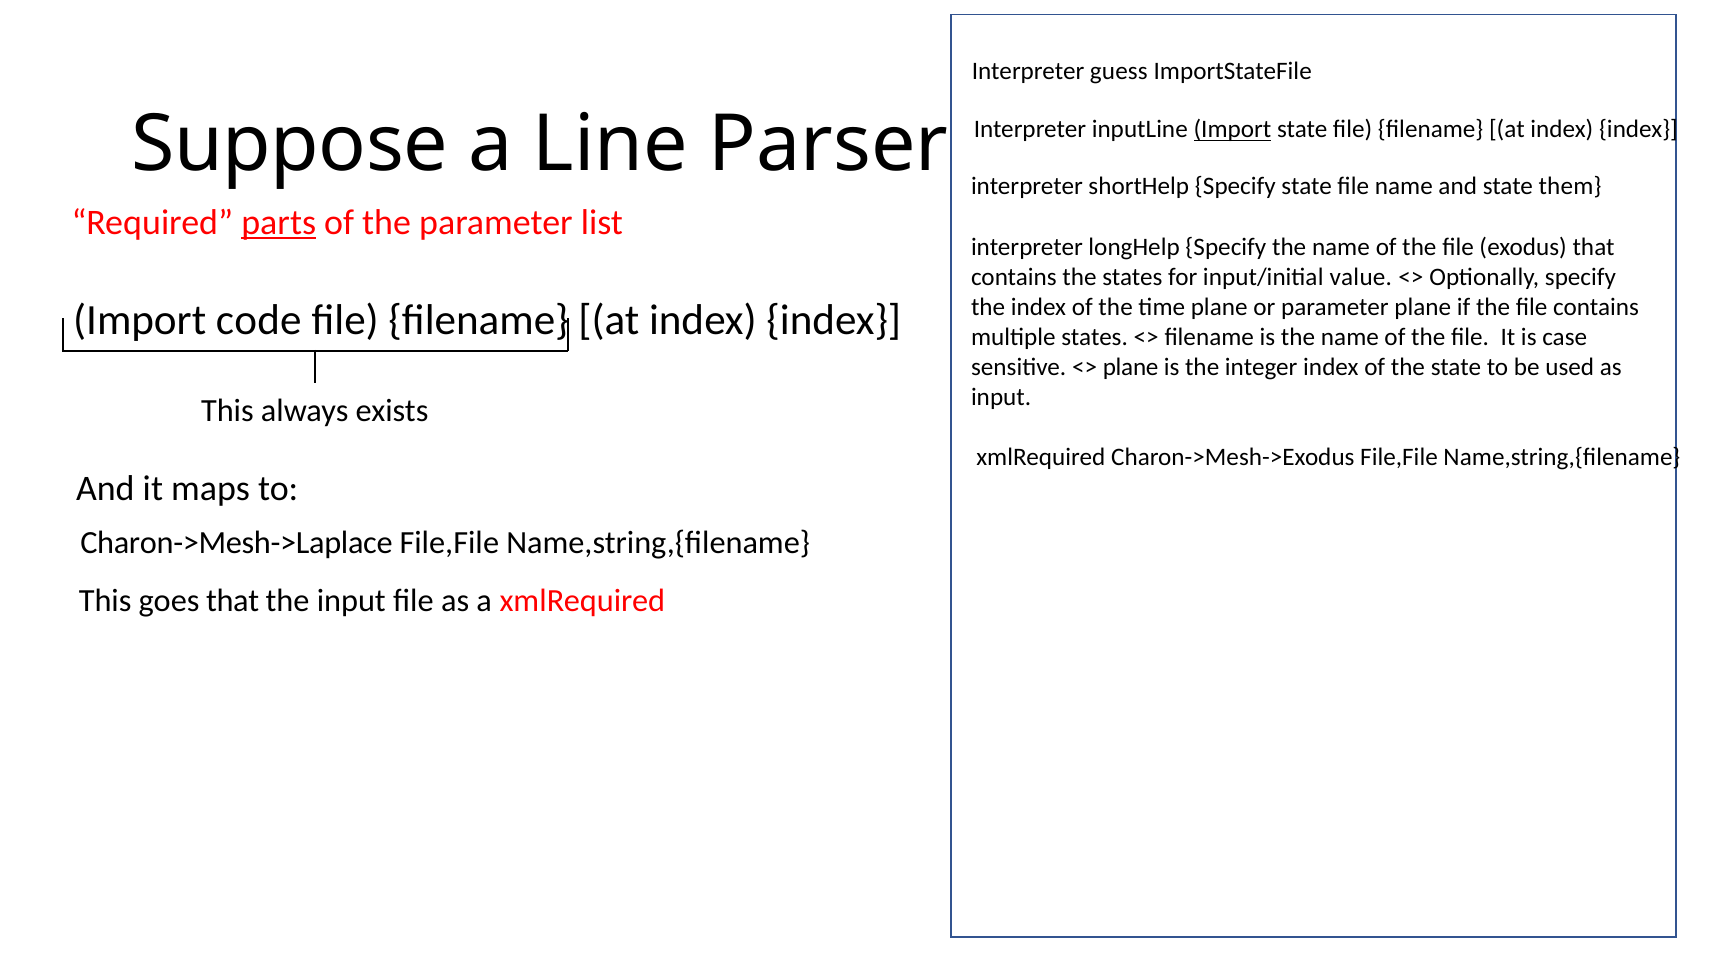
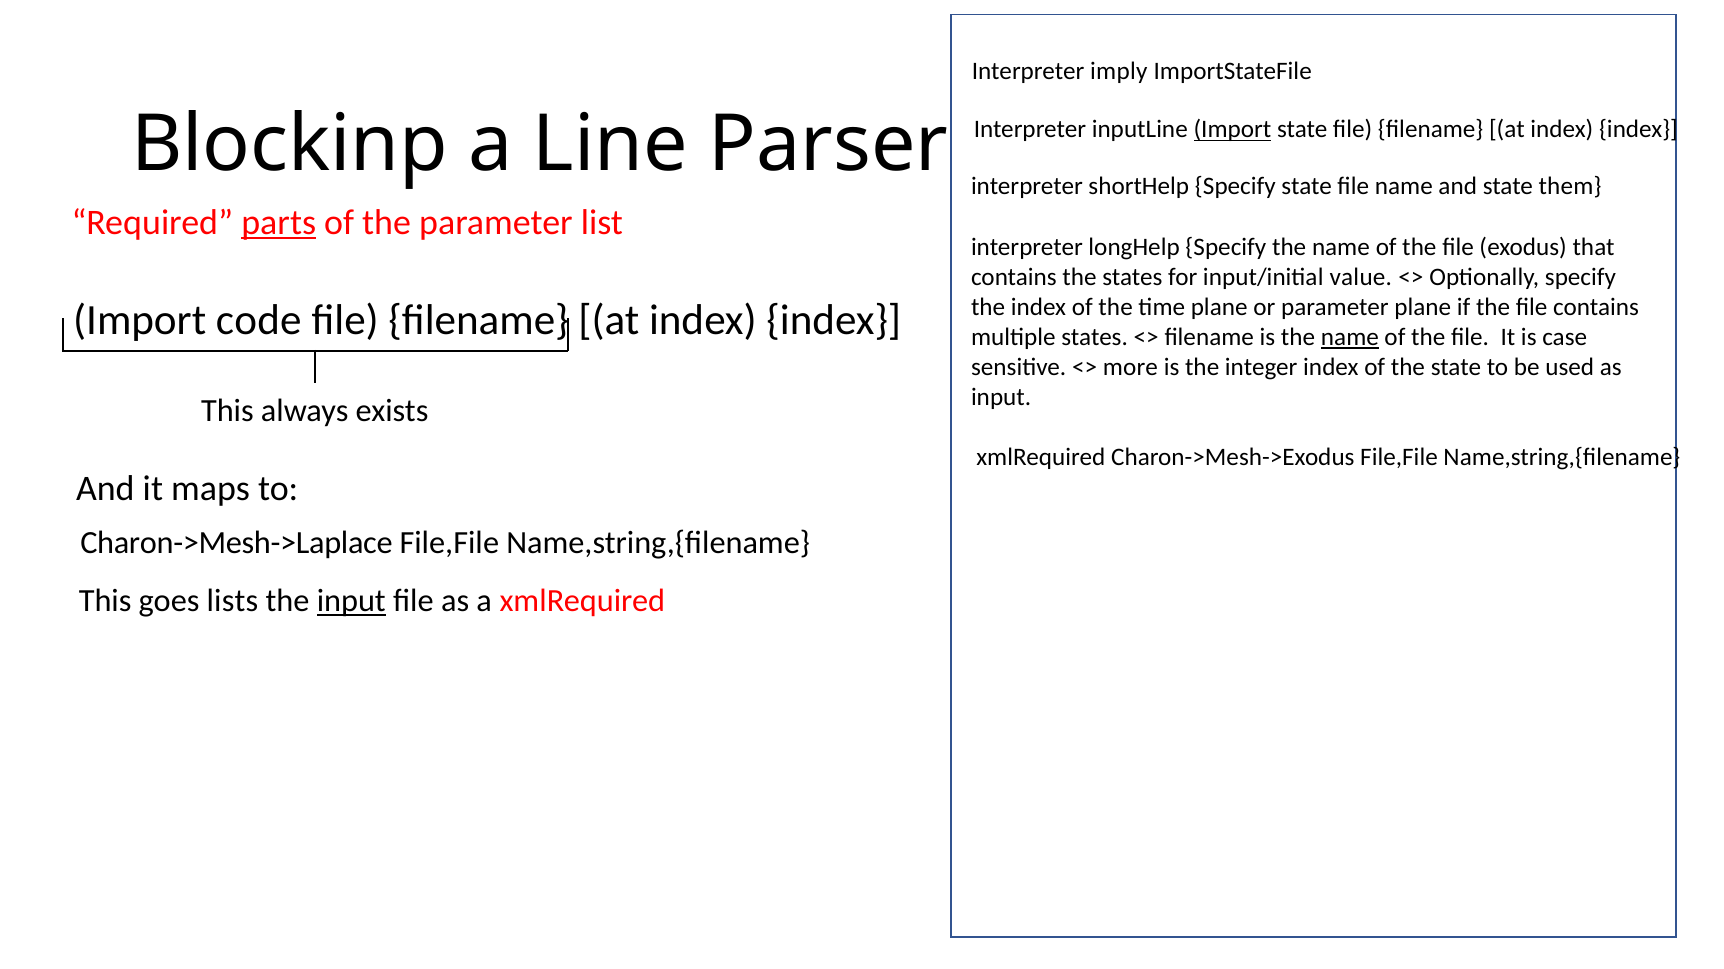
guess: guess -> imply (1119, 71)
Suppose: Suppose -> Blockinp (290, 145)
name underline: none -> present (1350, 338)
plane: plane -> more (1130, 368)
goes that: that -> lists (232, 601)
input underline: none -> present (351, 601)
